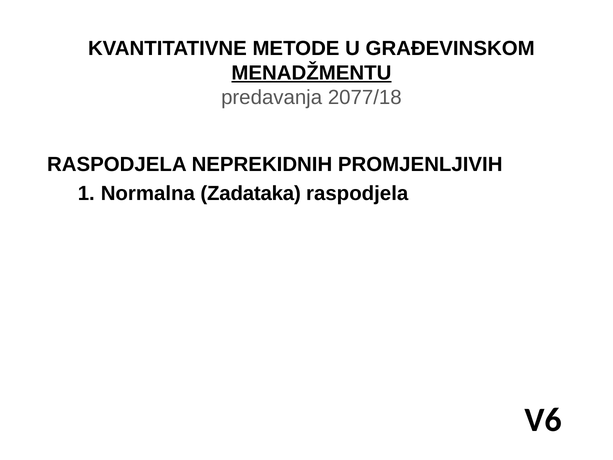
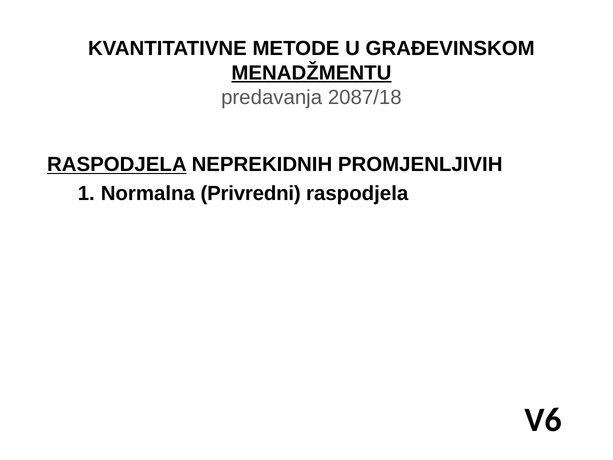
2077/18: 2077/18 -> 2087/18 (365, 98)
RASPODJELA underline: none -> present (117, 165)
Zadataka: Zadataka -> Privredni (251, 193)
